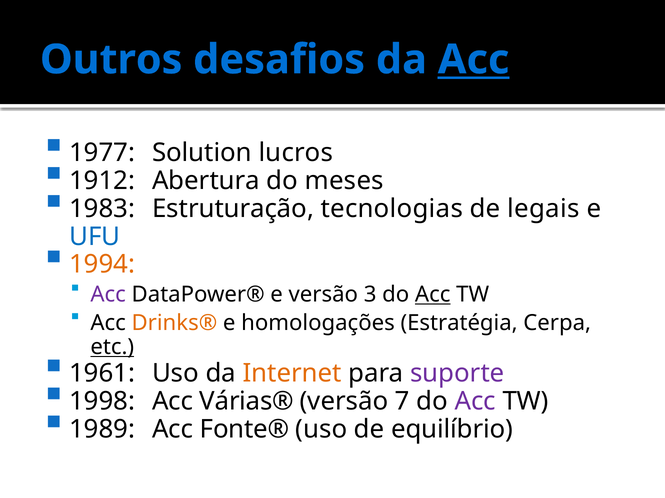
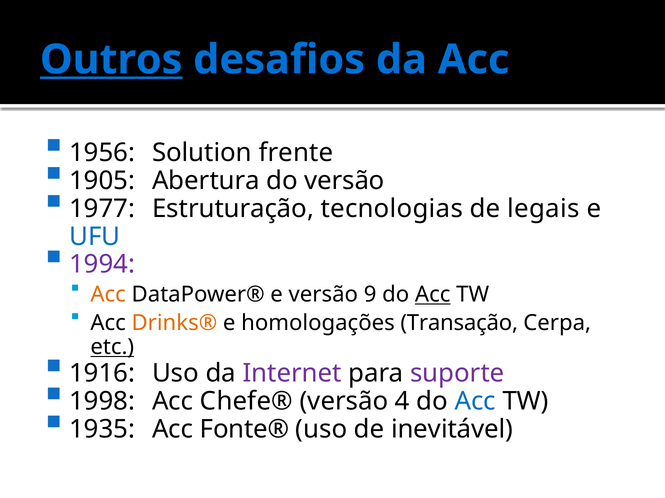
Outros underline: none -> present (111, 60)
Acc underline: present -> none (474, 60)
1977: 1977 -> 1956 (102, 153)
lucros: lucros -> frente (296, 153)
1912: 1912 -> 1905 (102, 181)
do meses: meses -> versão (344, 181)
1983: 1983 -> 1977 (102, 209)
1994 colour: orange -> purple (102, 265)
Acc colour: purple -> orange (108, 295)
3: 3 -> 9 (370, 295)
Estratégia: Estratégia -> Transação (459, 324)
1961: 1961 -> 1916 (102, 374)
Internet colour: orange -> purple (292, 374)
Várias®: Várias® -> Chefe® (246, 402)
7: 7 -> 4 (402, 402)
Acc colour: purple -> blue (475, 402)
1989: 1989 -> 1935 (102, 430)
equilíbrio: equilíbrio -> inevitável (452, 430)
